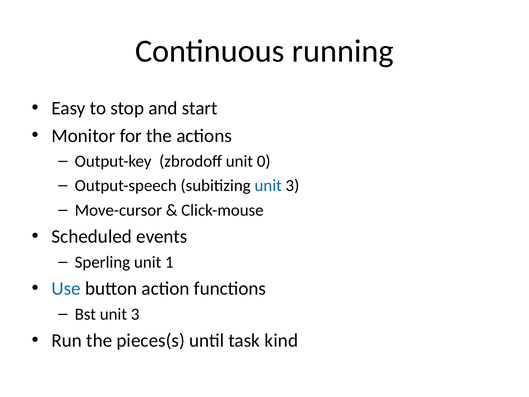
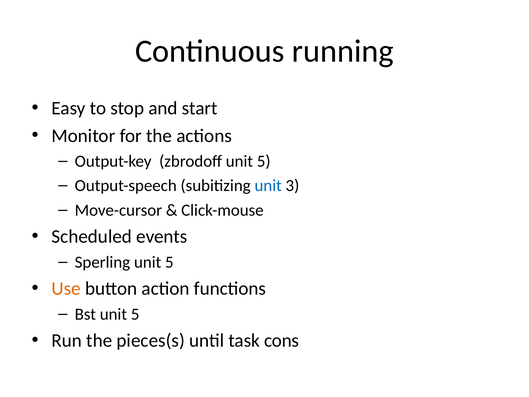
zbrodoff unit 0: 0 -> 5 (264, 161)
Sperling unit 1: 1 -> 5 (169, 262)
Use colour: blue -> orange (66, 288)
Bst unit 3: 3 -> 5 (135, 314)
kind: kind -> cons (282, 340)
